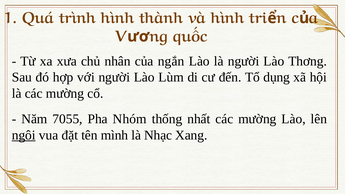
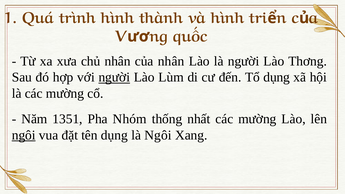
của ngắn: ngắn -> nhân (171, 61)
người underline: none -> present (114, 77)
7055: 7055 -> 1351 (68, 119)
tên mình: mình -> dụng (114, 135)
là Nhạc: Nhạc -> Ngôi (158, 135)
